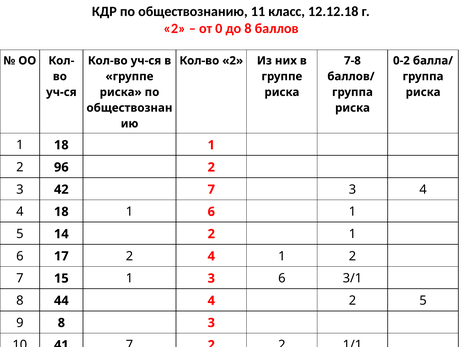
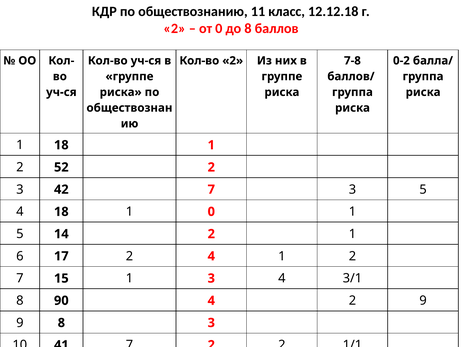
96: 96 -> 52 (61, 167)
3 4: 4 -> 5 (423, 189)
18 1 6: 6 -> 0 (211, 211)
3 6: 6 -> 4 (282, 278)
44: 44 -> 90 (61, 300)
2 5: 5 -> 9 (423, 300)
